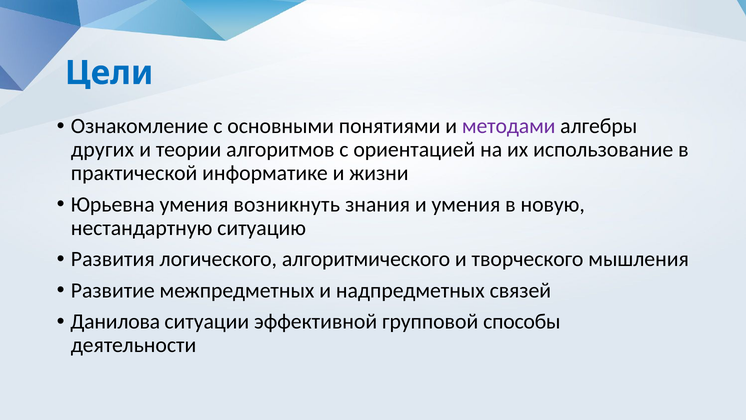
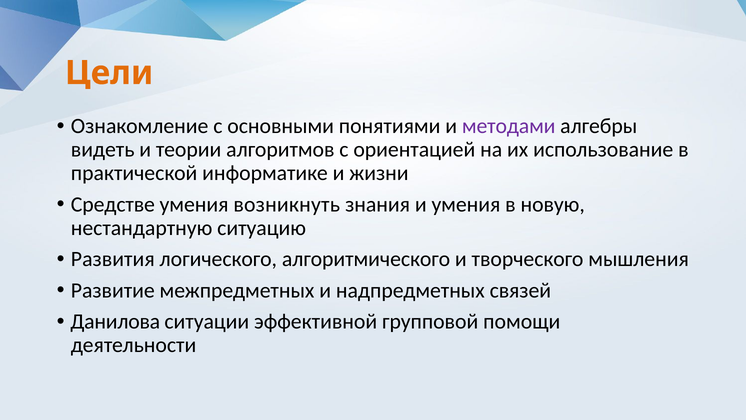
Цели colour: blue -> orange (109, 73)
других: других -> видеть (103, 150)
Юрьевна: Юрьевна -> Средстве (113, 204)
способы: способы -> помощи (522, 321)
